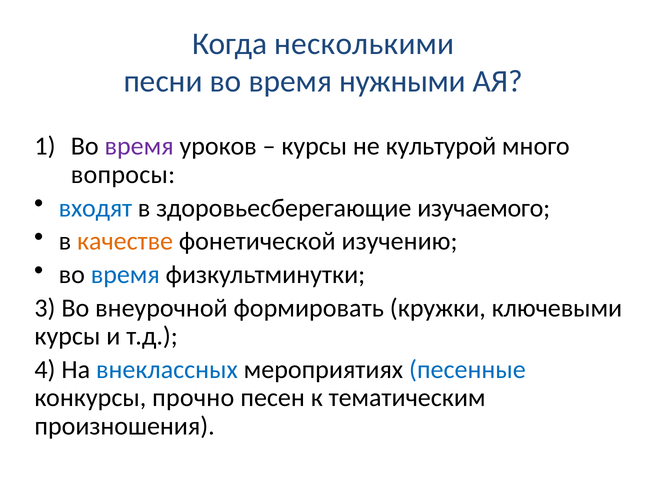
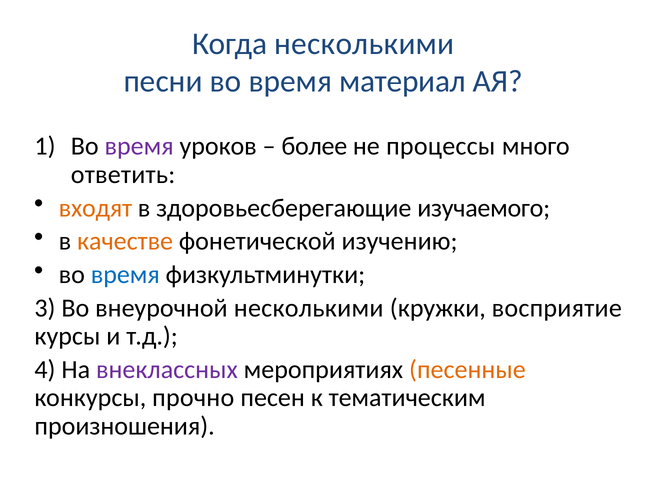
нужными: нужными -> материал (402, 81)
курсы: курсы -> более (314, 146)
культурой: культурой -> процессы (441, 146)
вопросы: вопросы -> ответить (123, 174)
входят colour: blue -> orange (95, 208)
внеурочной формировать: формировать -> несколькими (309, 308)
ключевыми: ключевыми -> восприятие (557, 308)
внеклассных colour: blue -> purple (167, 369)
песенные colour: blue -> orange (467, 369)
